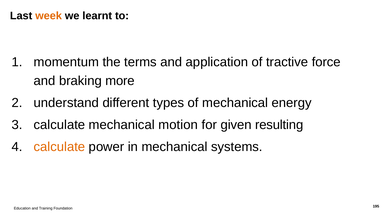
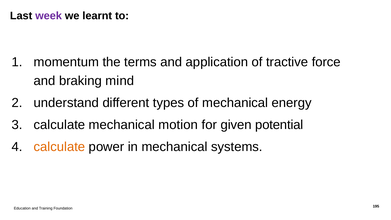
week colour: orange -> purple (49, 16)
more: more -> mind (120, 81)
resulting: resulting -> potential (279, 125)
